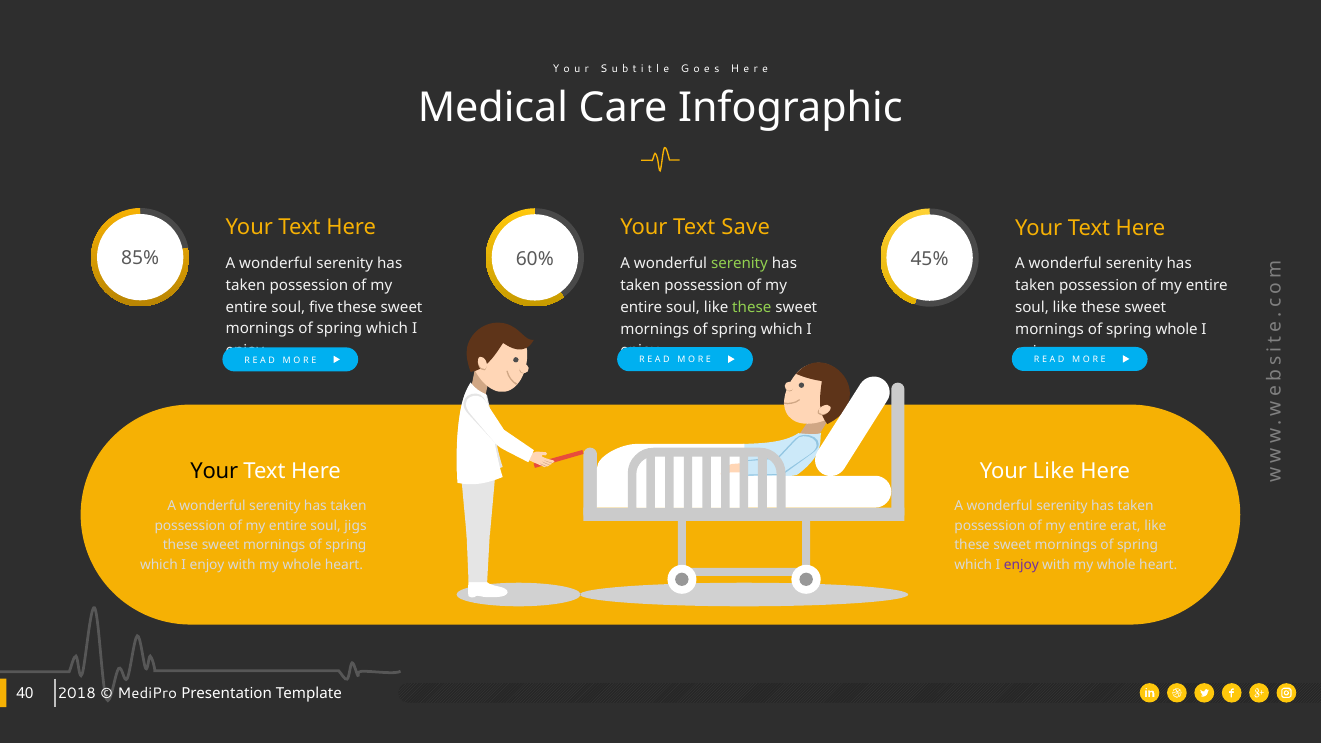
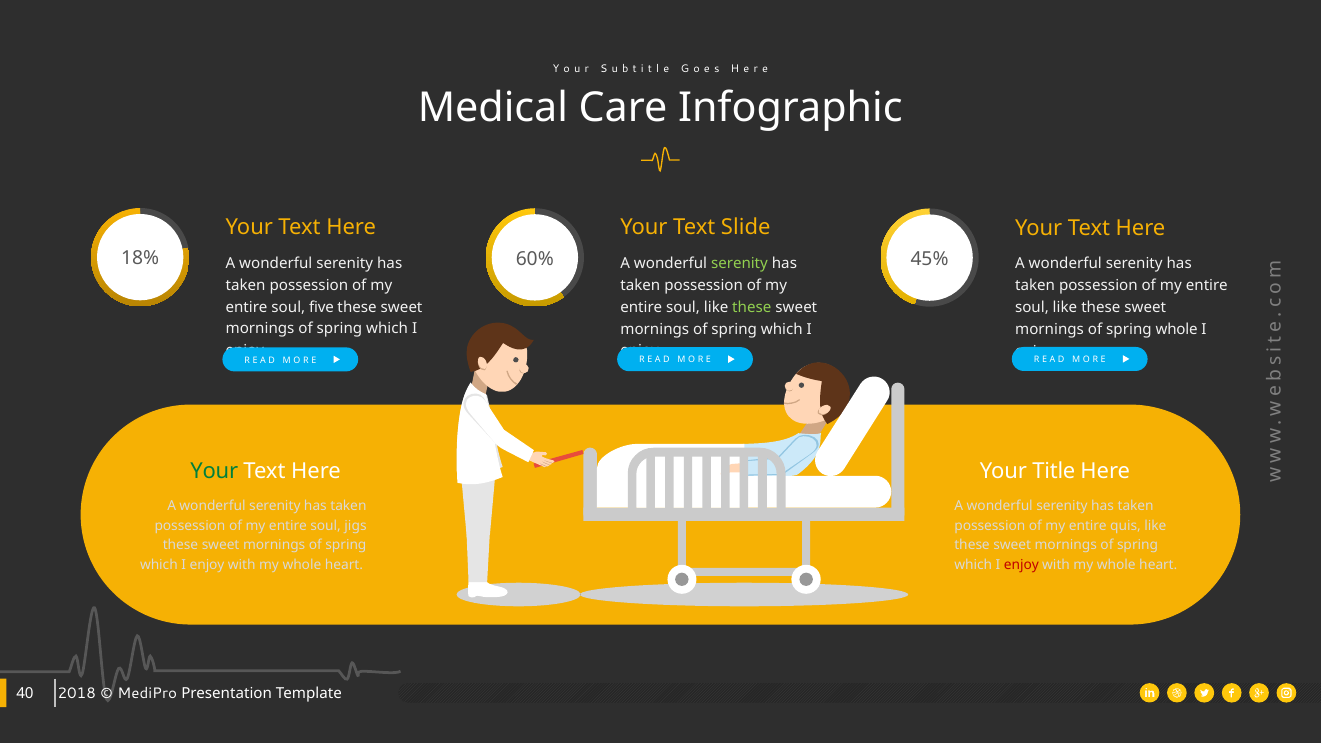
Save: Save -> Slide (746, 228)
85%: 85% -> 18% (140, 258)
Your colour: black -> green (214, 471)
Your Like: Like -> Title (1054, 471)
erat: erat -> quis (1125, 526)
enjoy colour: purple -> red (1021, 565)
